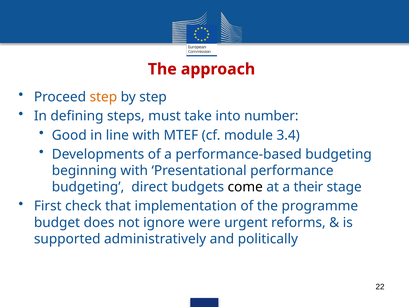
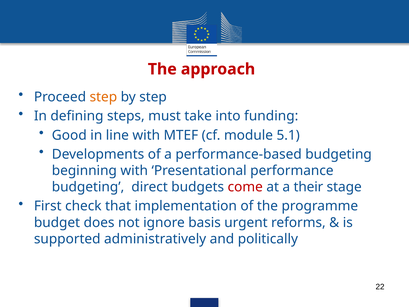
number: number -> funding (271, 116)
3.4: 3.4 -> 5.1 (288, 135)
come colour: black -> red (245, 187)
were: were -> basis (205, 222)
